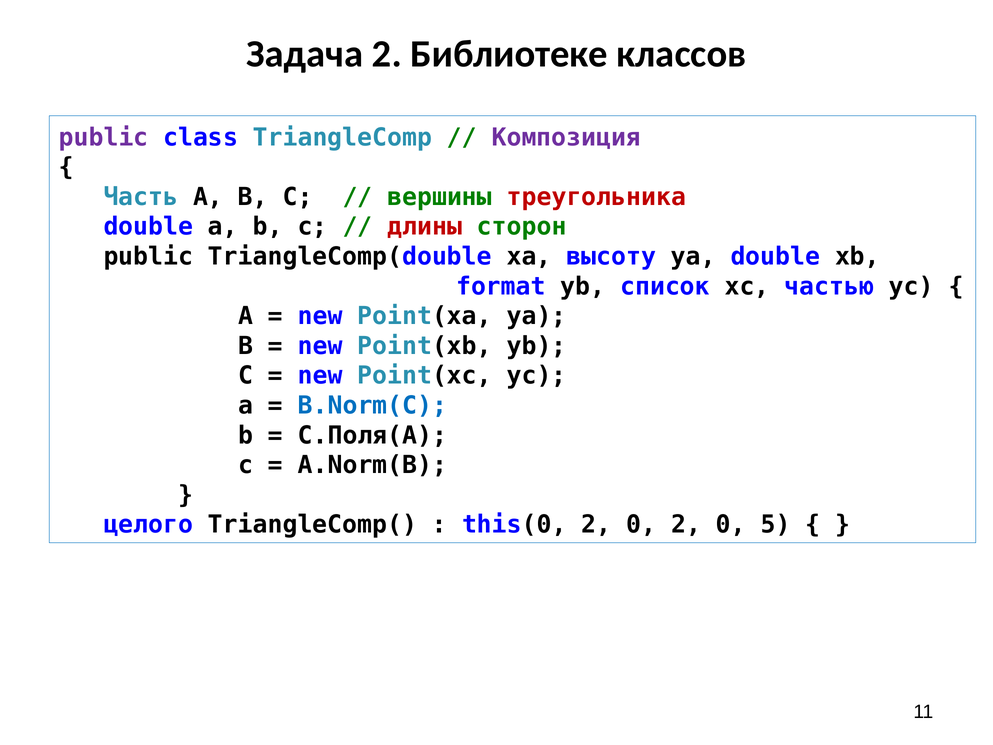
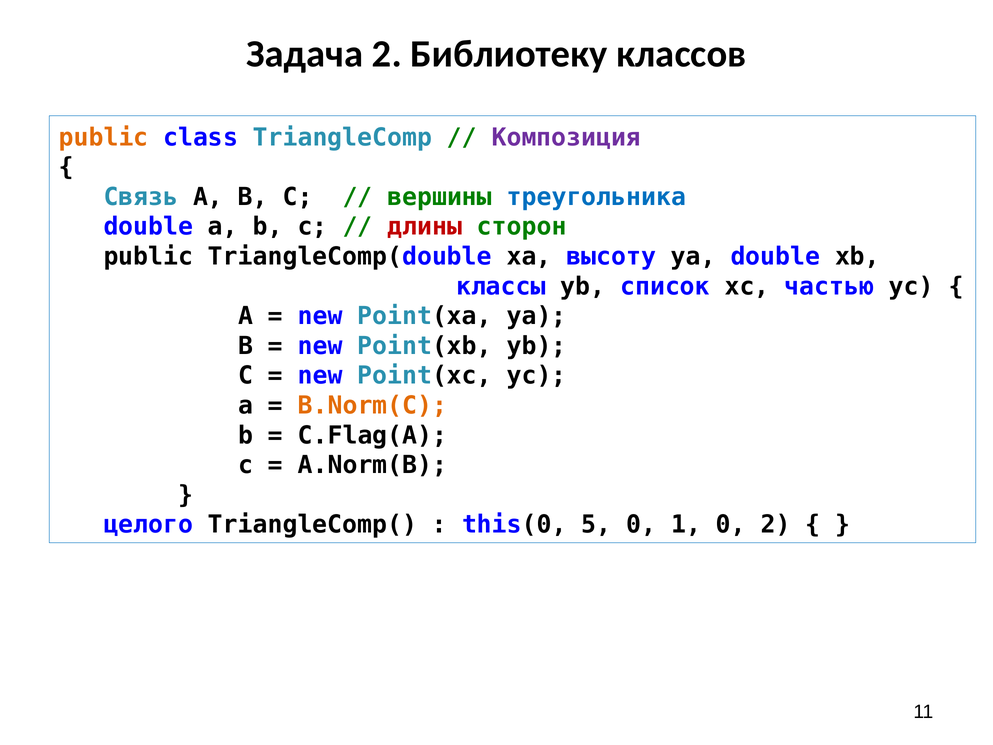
Библиотеке: Библиотеке -> Библиотеку (509, 54)
public colour: purple -> orange (104, 137)
Часть: Часть -> Связь (141, 197)
треугольника colour: red -> blue (596, 197)
format: format -> классы (501, 286)
B.Norm(C colour: blue -> orange (372, 405)
C.Поля(A: C.Поля(A -> C.Flag(A (372, 435)
this(0 2: 2 -> 5 (596, 525)
0 2: 2 -> 1 (686, 525)
0 5: 5 -> 2 (776, 525)
